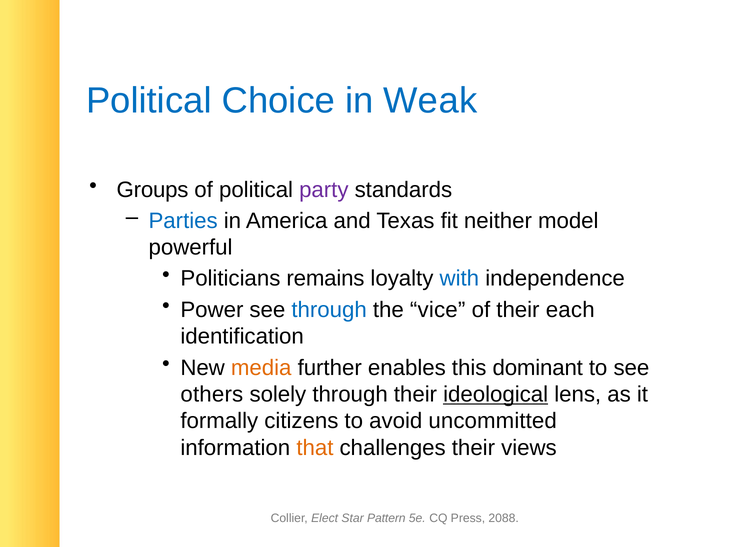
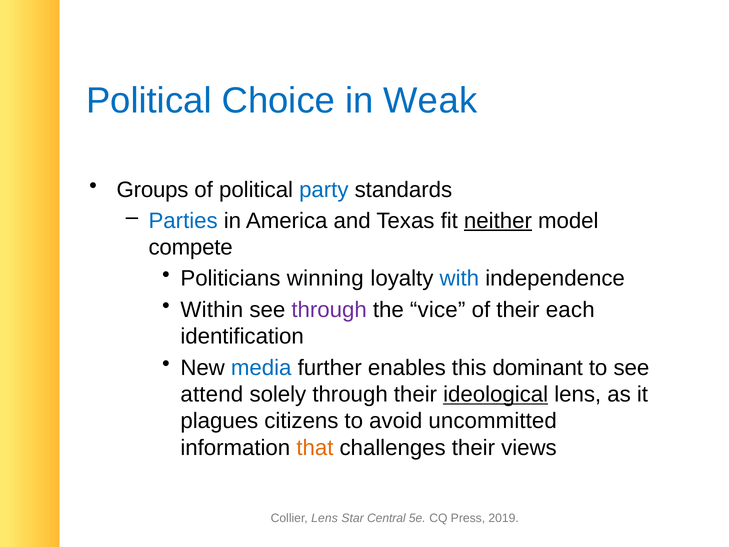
party colour: purple -> blue (324, 190)
neither underline: none -> present (498, 221)
powerful: powerful -> compete (191, 247)
remains: remains -> winning (325, 278)
Power: Power -> Within (212, 310)
through colour: blue -> purple (329, 310)
media colour: orange -> blue (261, 368)
others: others -> attend (212, 394)
formally: formally -> plagues (219, 421)
Collier Elect: Elect -> Lens (325, 518)
Pattern: Pattern -> Central (386, 518)
2088: 2088 -> 2019 (504, 518)
